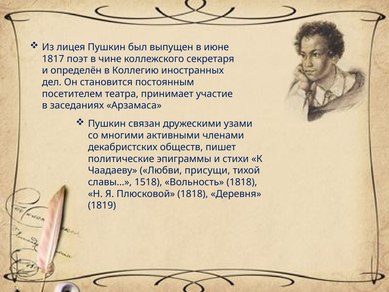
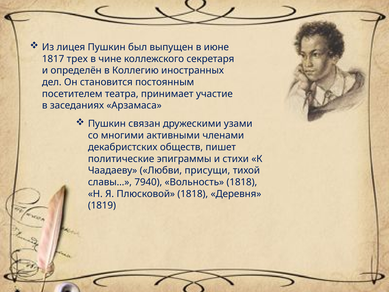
поэт: поэт -> трех (77, 59)
1518: 1518 -> 7940 (148, 182)
